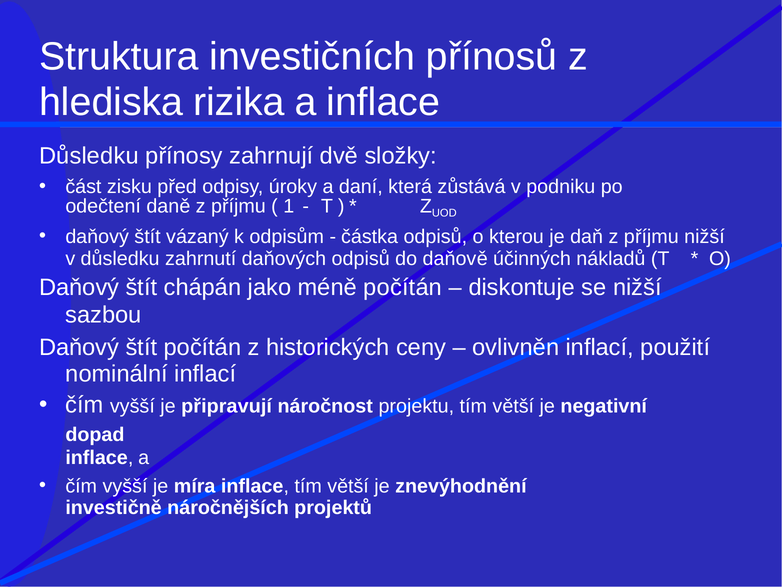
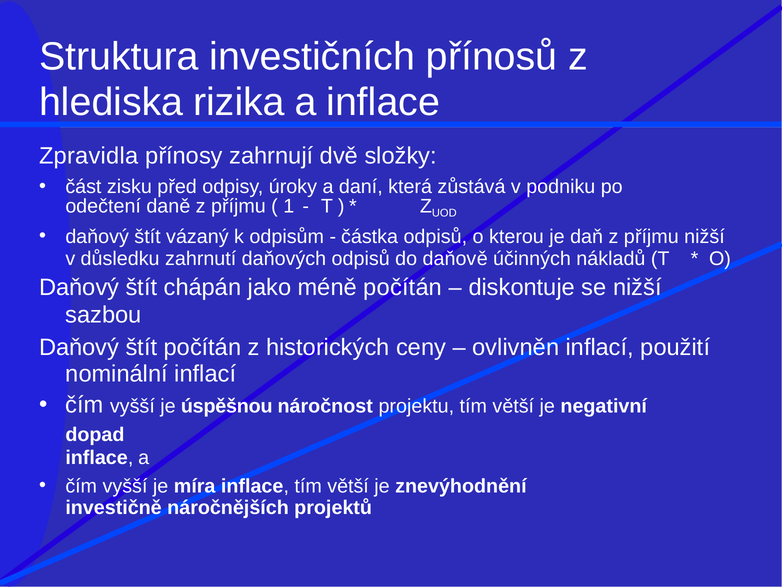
Důsledku: Důsledku -> Zpravidla (89, 156)
připravují: připravují -> úspěšnou (227, 406)
